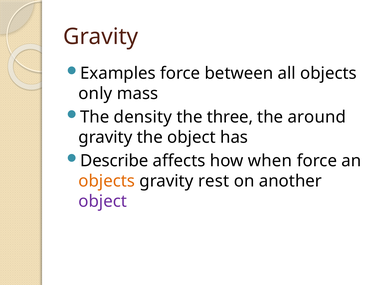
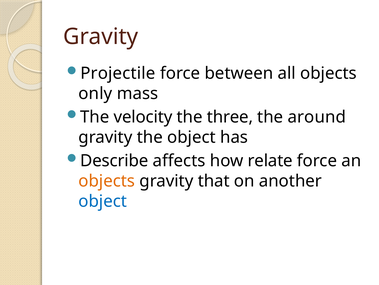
Examples: Examples -> Projectile (118, 73)
density: density -> velocity (143, 117)
when: when -> relate (270, 160)
rest: rest -> that (214, 181)
object colour: purple -> blue (103, 201)
